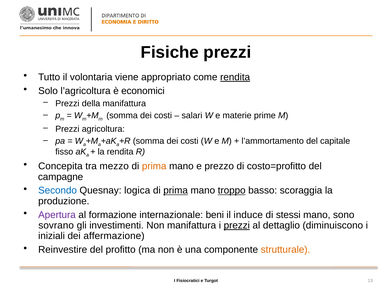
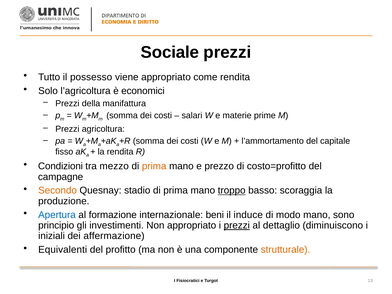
Fisiche: Fisiche -> Sociale (170, 52)
volontaria: volontaria -> possesso (91, 77)
rendita underline: present -> none (235, 77)
Concepita: Concepita -> Condizioni (60, 166)
Secondo colour: blue -> orange (58, 191)
logica: logica -> stadio (137, 191)
prima underline: present -> none (176, 191)
Apertura colour: purple -> blue (57, 215)
stessi: stessi -> modo (288, 215)
sovrano: sovrano -> principio (56, 225)
Non manifattura: manifattura -> appropriato (192, 225)
Reinvestire: Reinvestire -> Equivalenti (63, 250)
